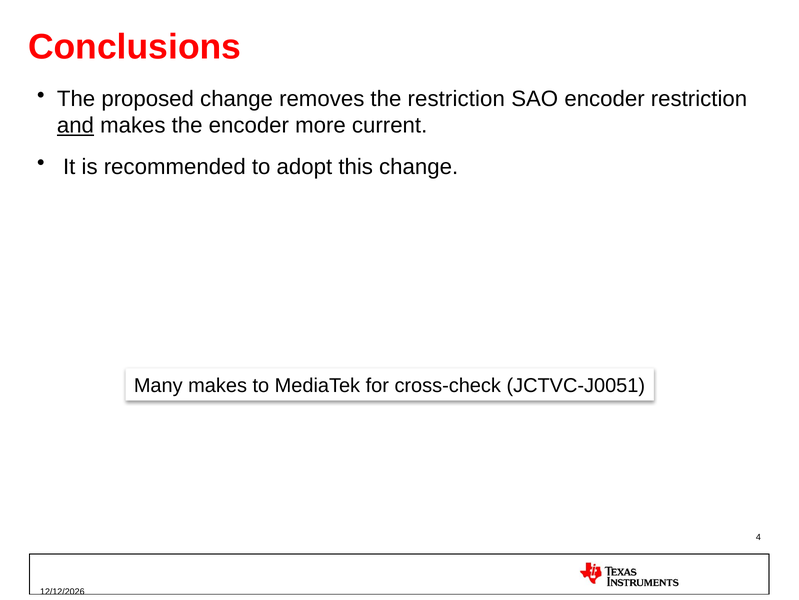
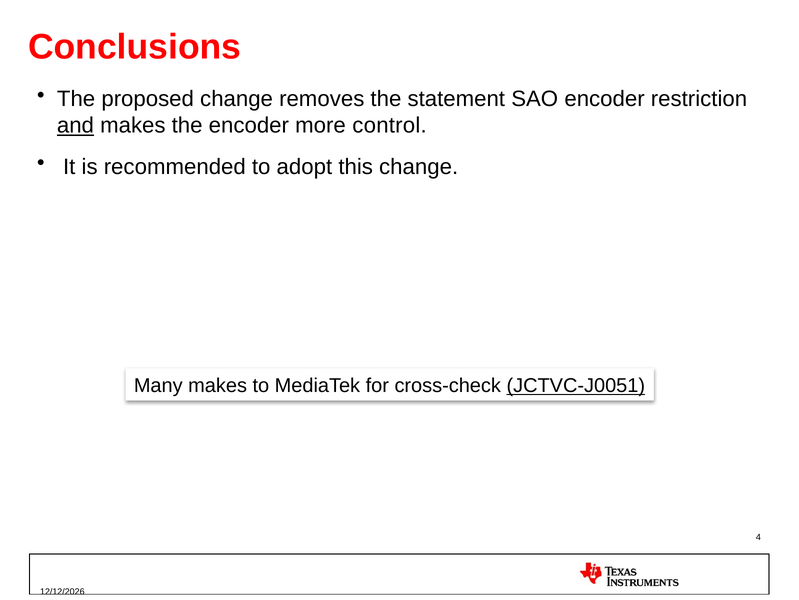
the restriction: restriction -> statement (456, 99)
current: current -> control (390, 125)
JCTVC-J0051 underline: none -> present (576, 385)
